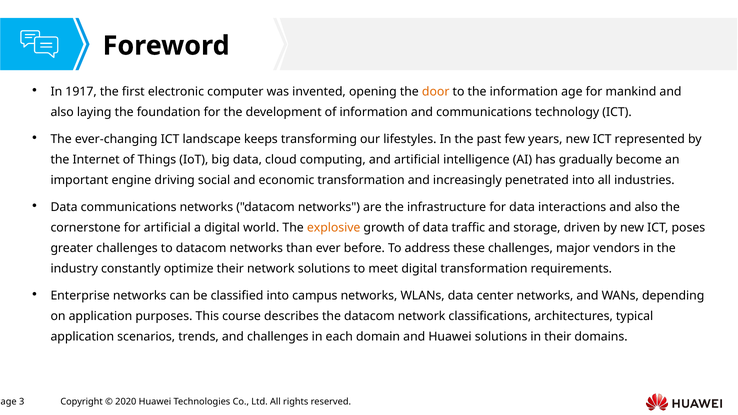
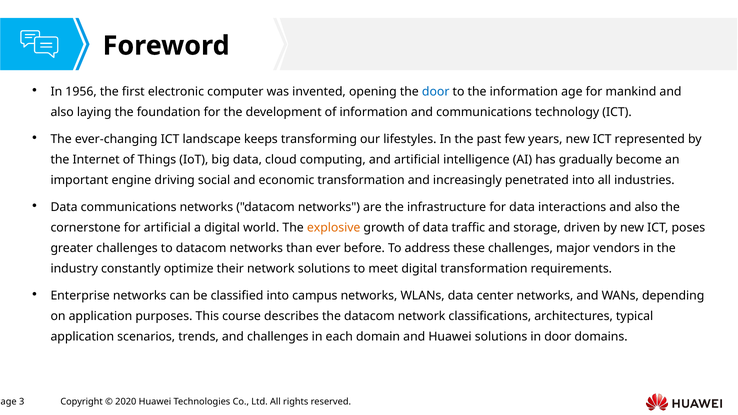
1917: 1917 -> 1956 (81, 92)
door colour: orange -> blue (436, 92)
in their: their -> door (558, 337)
